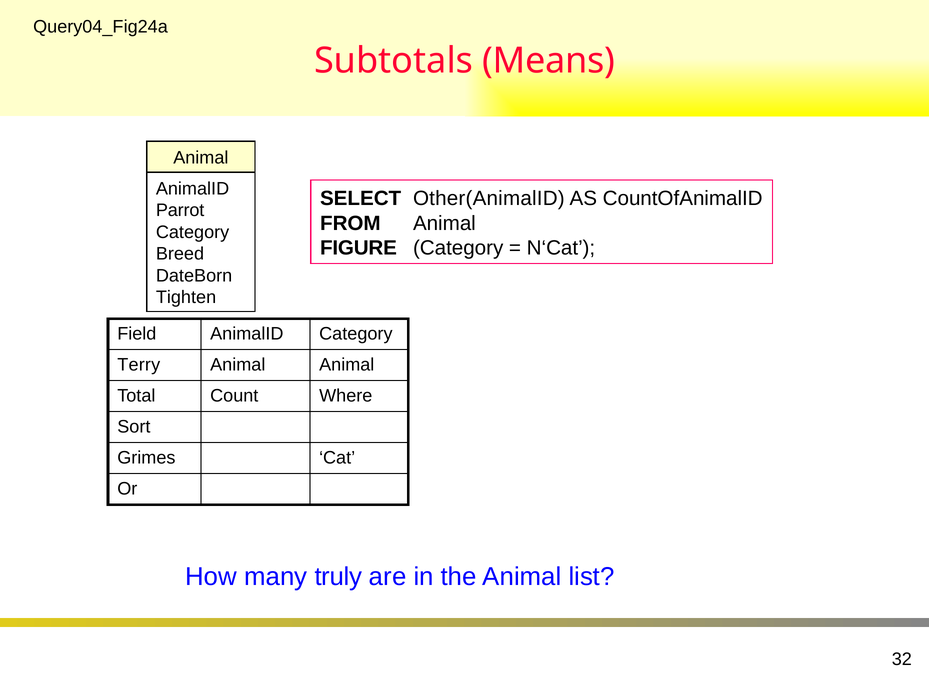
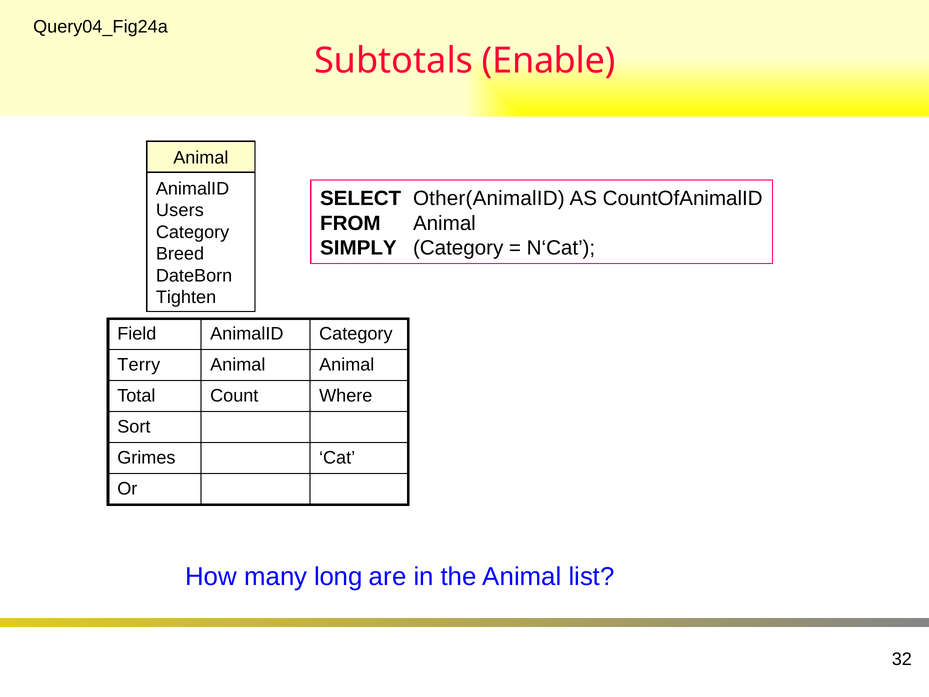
Means: Means -> Enable (549, 61)
Parrot: Parrot -> Users (180, 210)
FIGURE: FIGURE -> SIMPLY (358, 248)
truly: truly -> long (338, 577)
